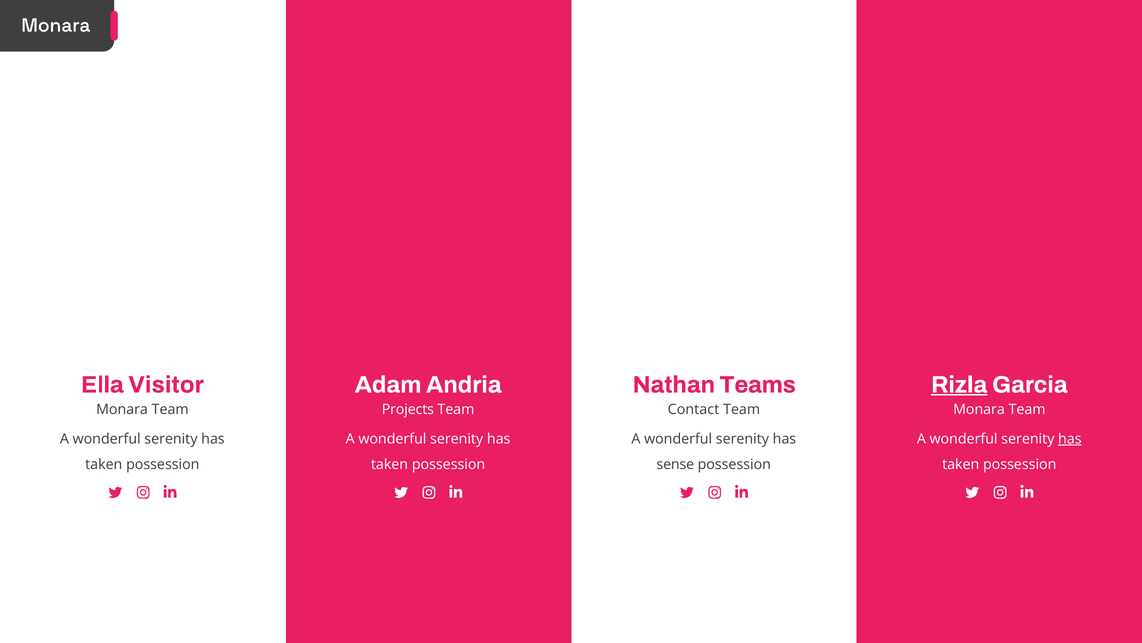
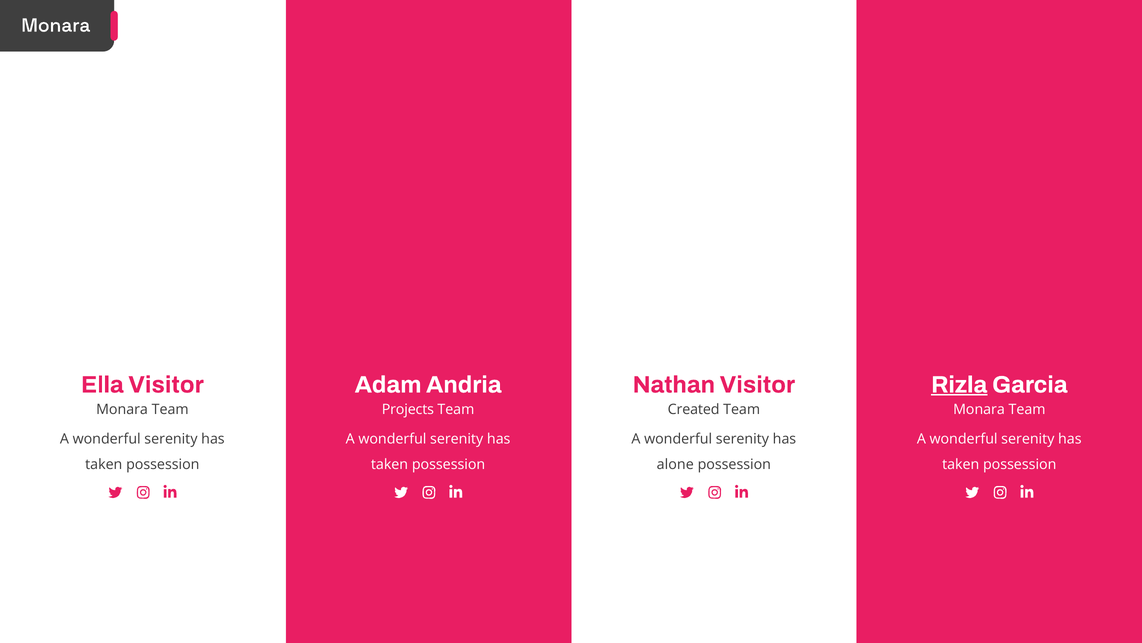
Nathan Teams: Teams -> Visitor (757, 384)
Contact: Contact -> Created (694, 409)
has underline: present -> none (1070, 438)
sense: sense -> alone (675, 464)
